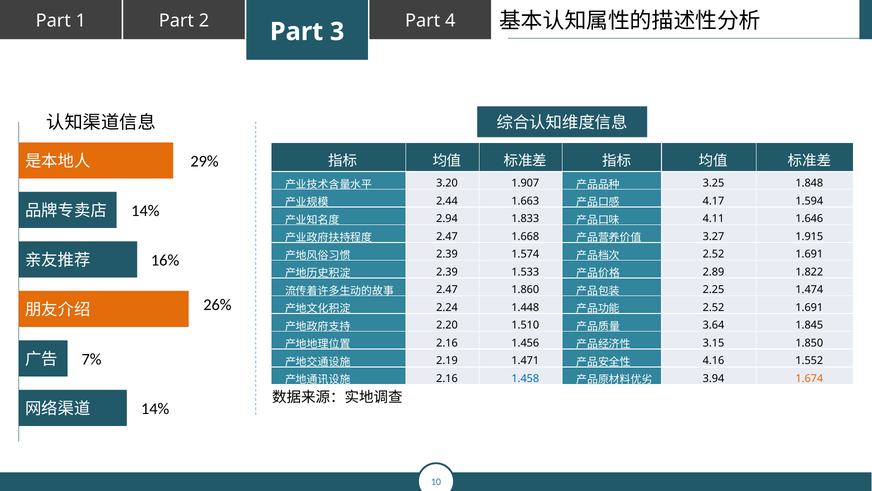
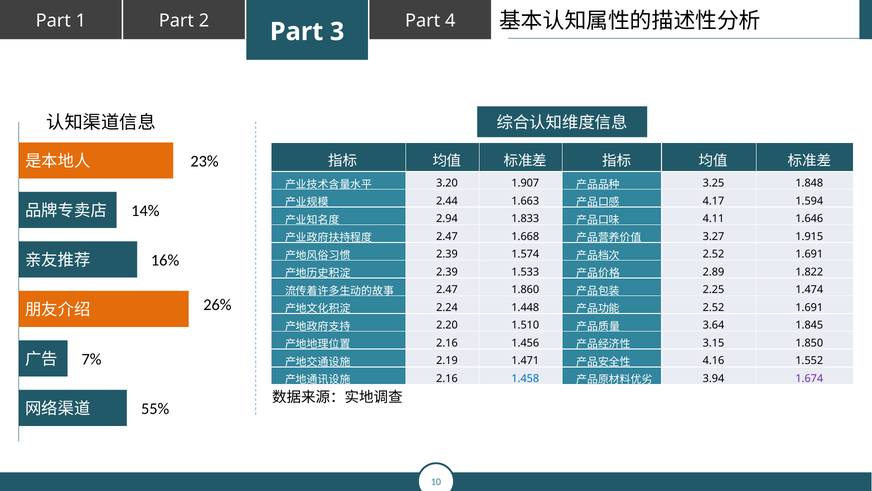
29%: 29% -> 23% (204, 161)
1.674 colour: orange -> purple (809, 378)
14%: 14% -> 55% (155, 409)
